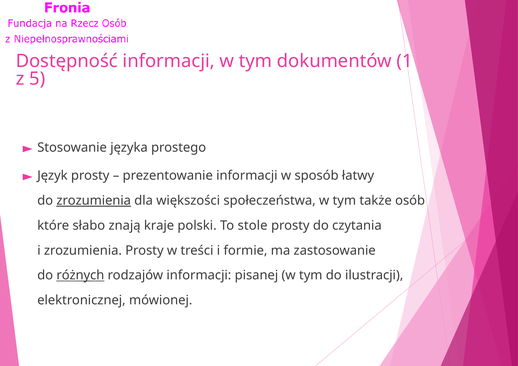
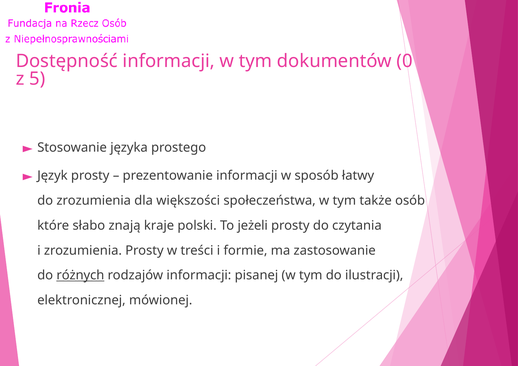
1: 1 -> 0 (405, 61)
zrozumienia underline: present -> none (94, 201)
stole: stole -> jeżeli (253, 226)
